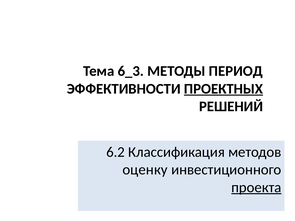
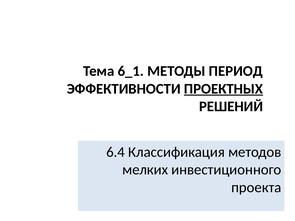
6_3: 6_3 -> 6_1 (131, 71)
6.2: 6.2 -> 6.4 (116, 152)
оценку: оценку -> мелких (145, 170)
проекта underline: present -> none (256, 188)
